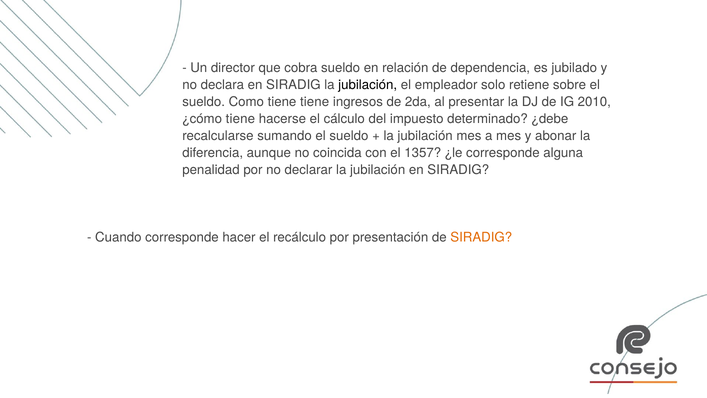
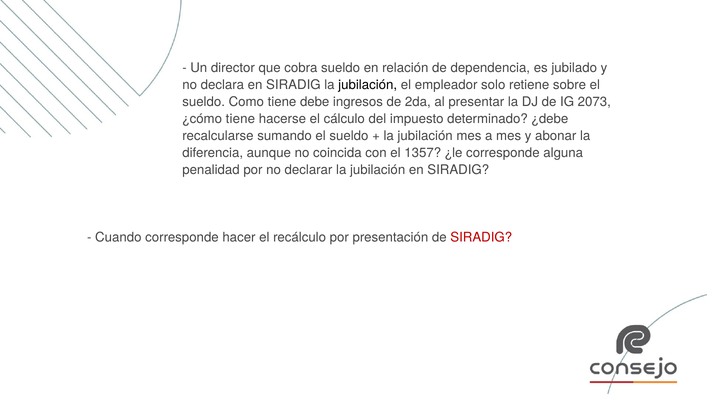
tiene tiene: tiene -> debe (315, 102)
2010: 2010 -> 2073 (594, 102)
SIRADIG colour: orange -> red (481, 237)
